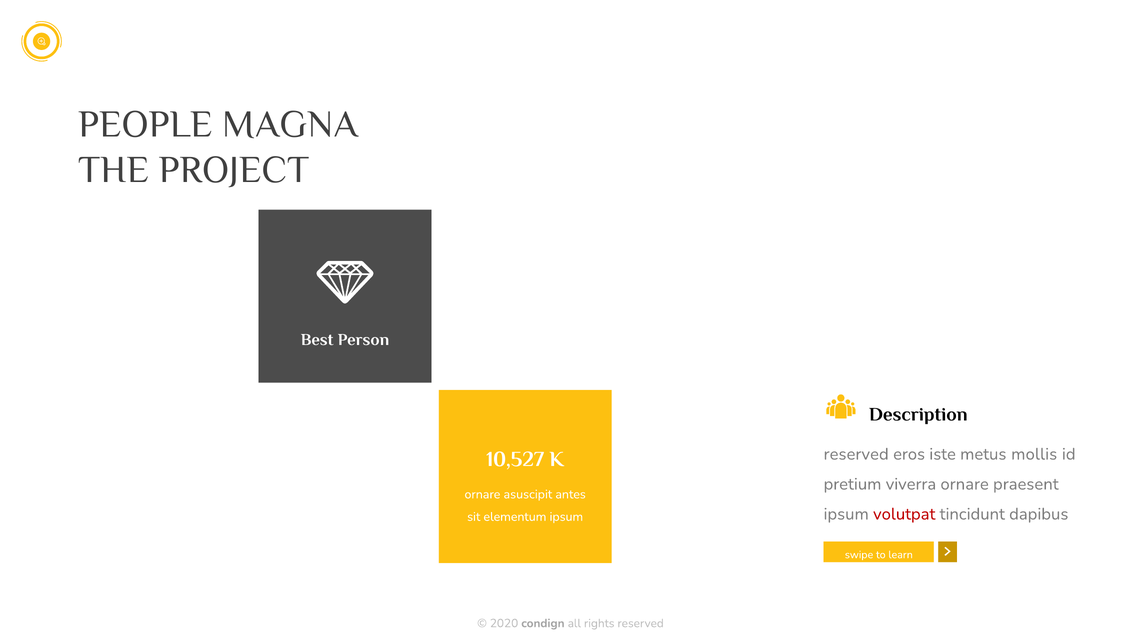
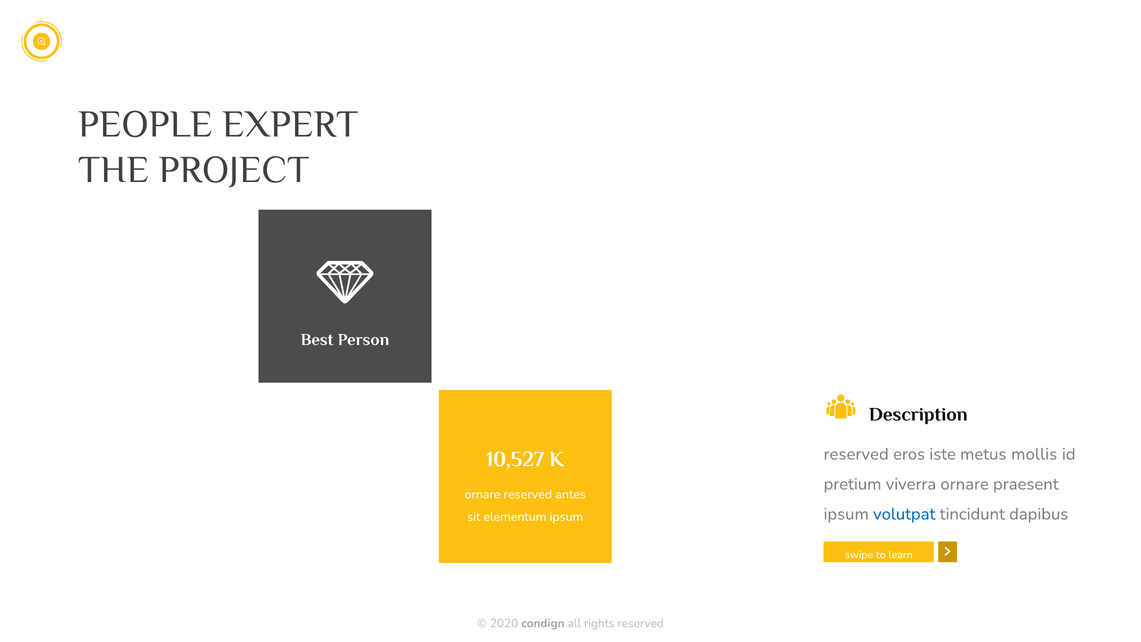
MAGNA: MAGNA -> EXPERT (290, 124)
ornare asuscipit: asuscipit -> reserved (528, 494)
volutpat colour: red -> blue (904, 514)
